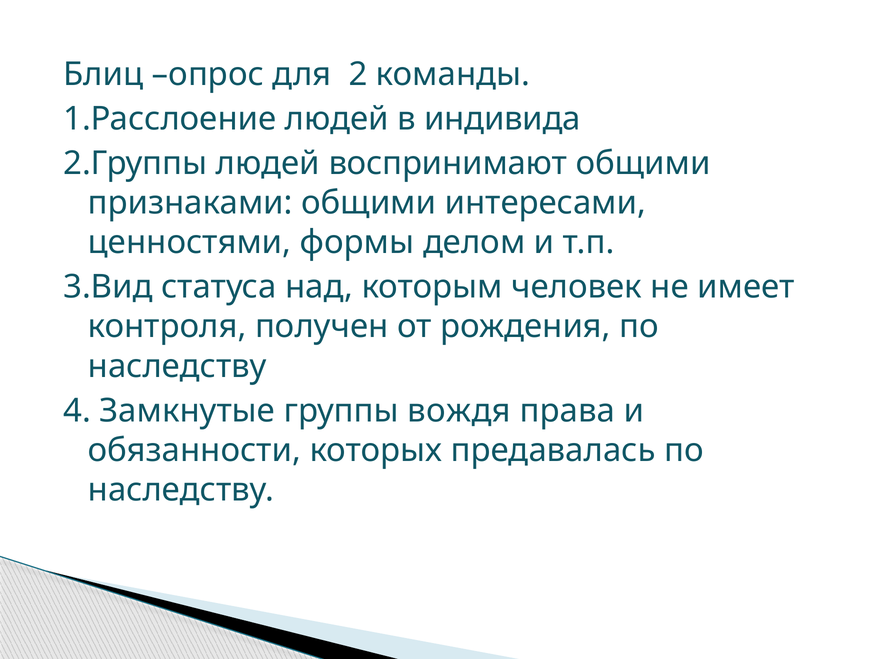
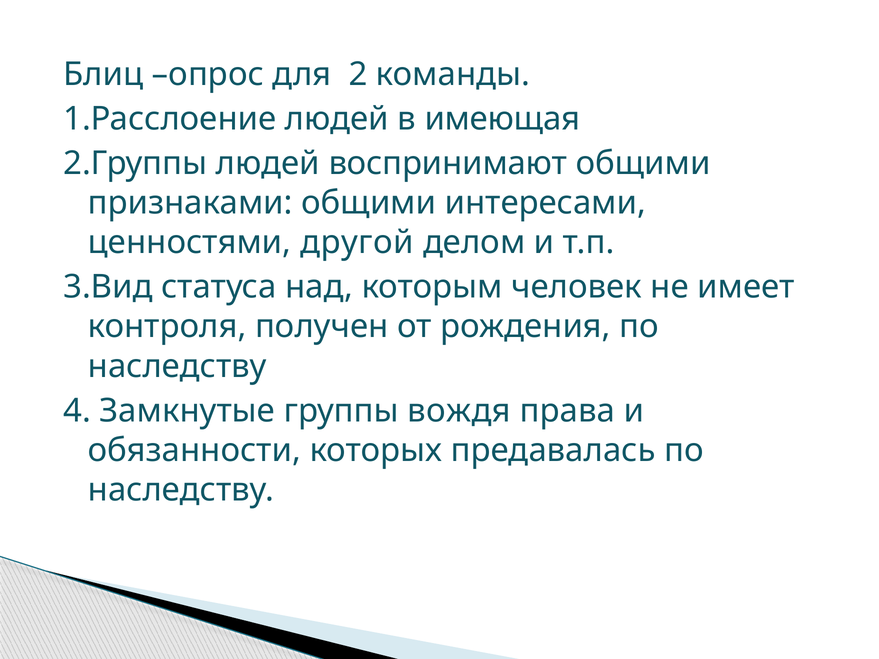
индивида: индивида -> имеющая (502, 119)
формы: формы -> другой (357, 243)
